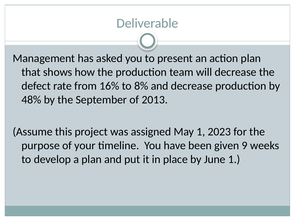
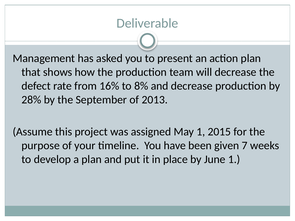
48%: 48% -> 28% (31, 100)
2023: 2023 -> 2015 (219, 132)
9: 9 -> 7 (245, 146)
